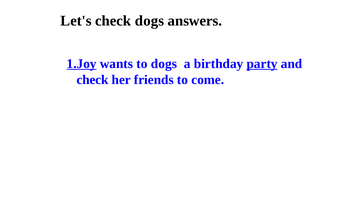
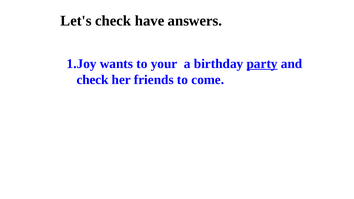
check dogs: dogs -> have (150, 21)
1.Joy underline: present -> none (82, 64)
to dogs: dogs -> your (164, 64)
